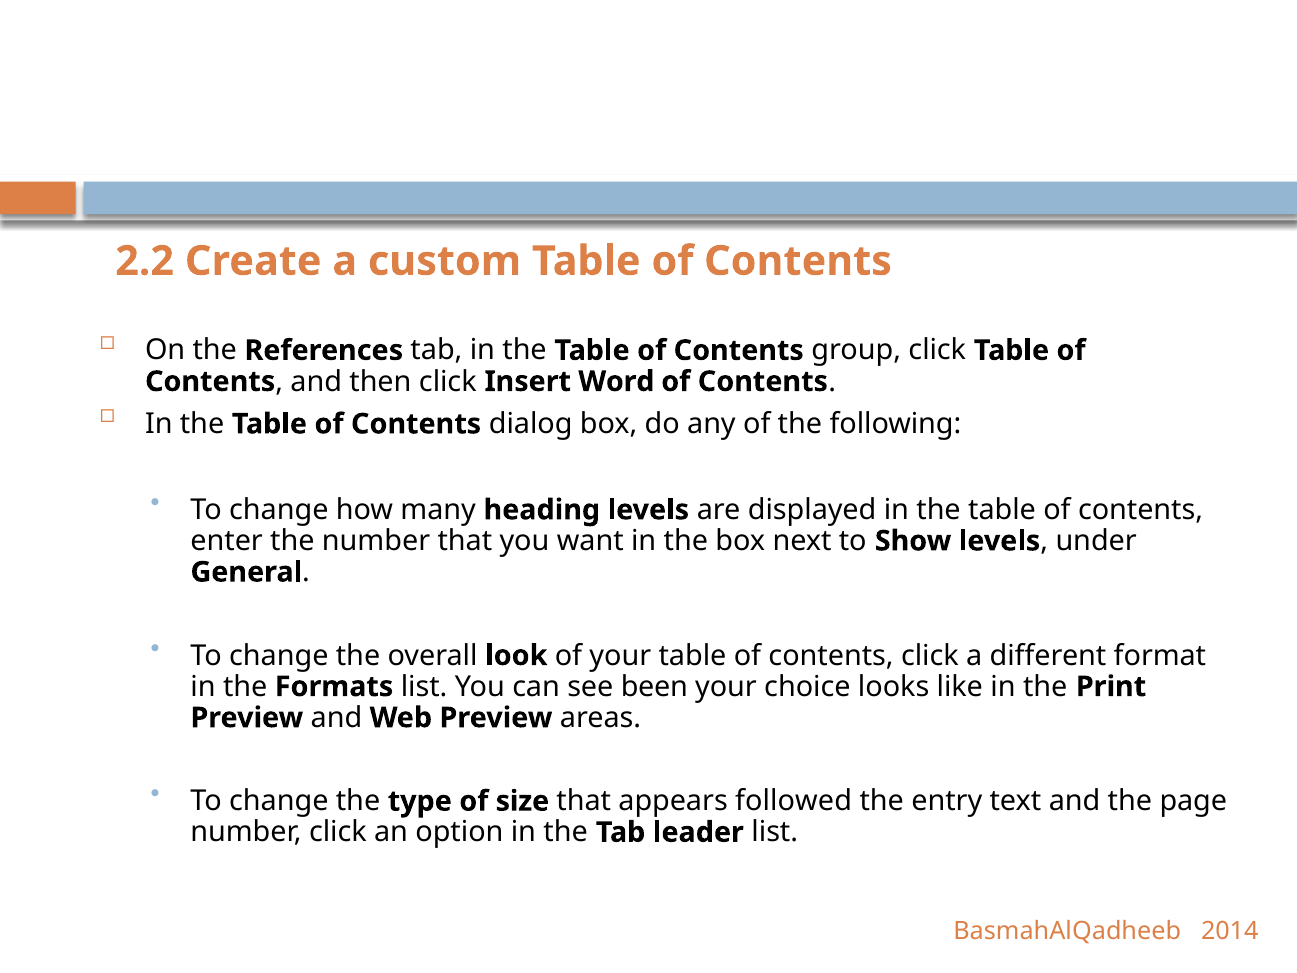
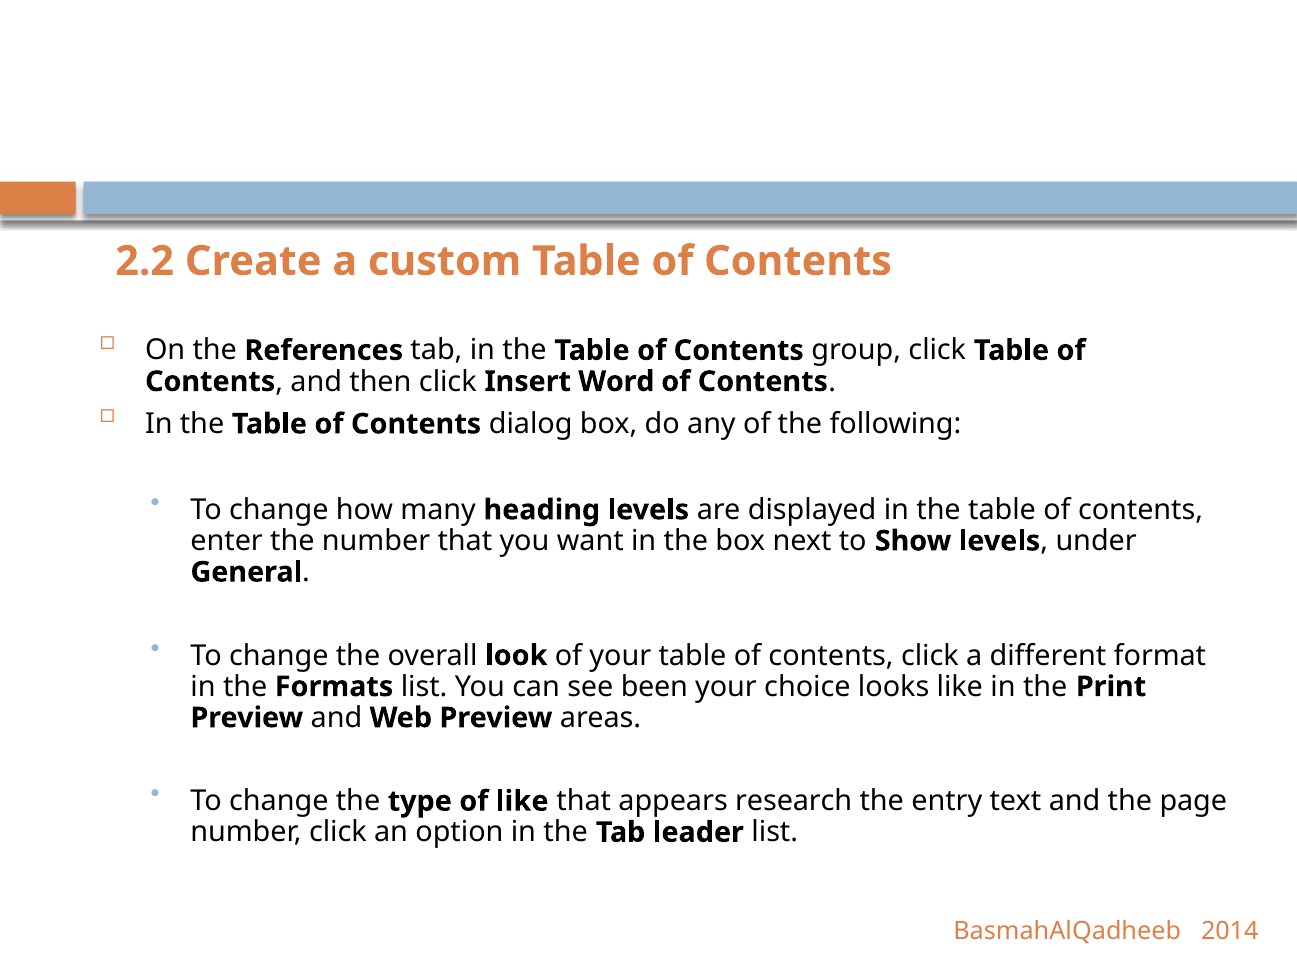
of size: size -> like (522, 801)
followed: followed -> research (794, 801)
